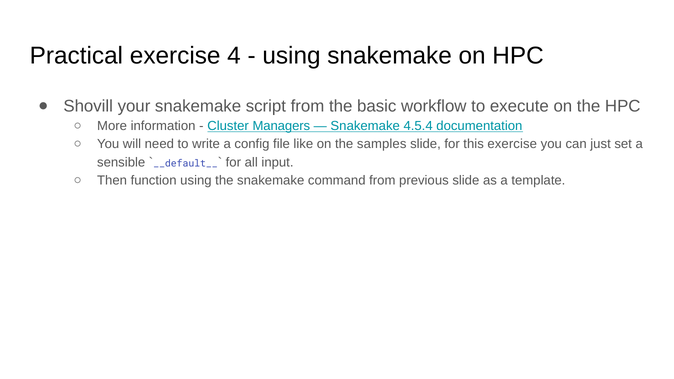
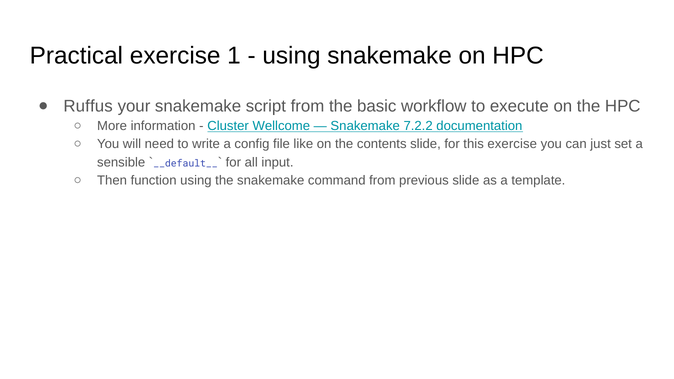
4: 4 -> 1 (234, 56)
Shovill: Shovill -> Ruffus (88, 106)
Managers: Managers -> Wellcome (281, 126)
4.5.4: 4.5.4 -> 7.2.2 (418, 126)
samples: samples -> contents (382, 144)
